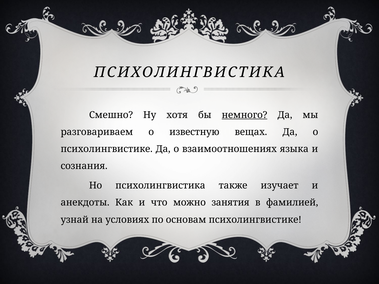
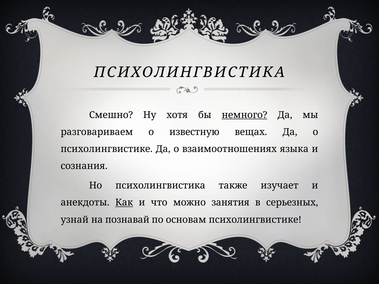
Как underline: none -> present (124, 203)
фамилией: фамилией -> серьезных (292, 203)
условиях: условиях -> познавай (127, 220)
